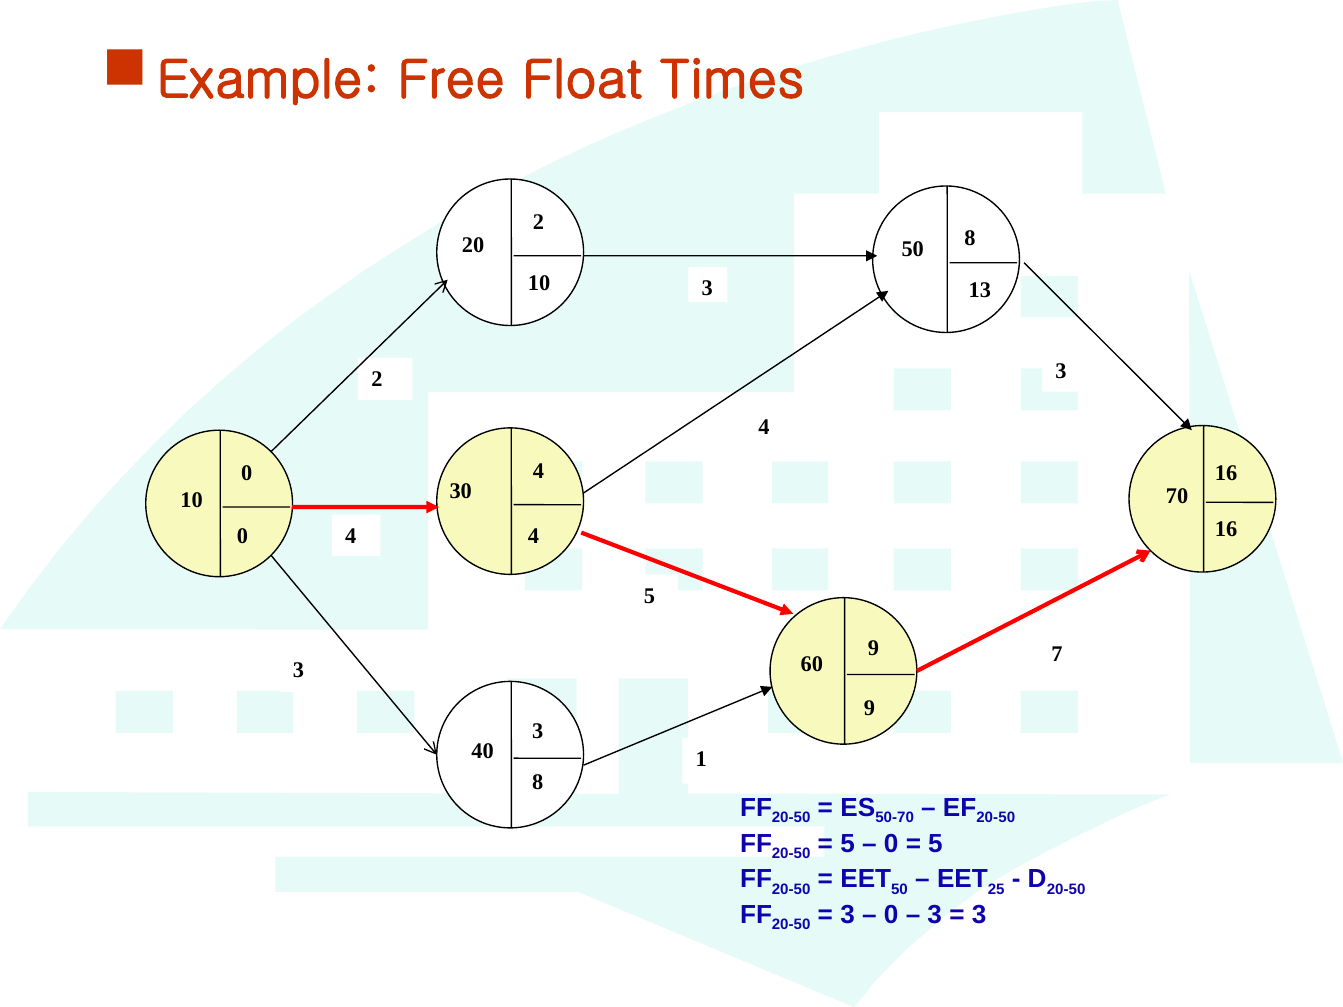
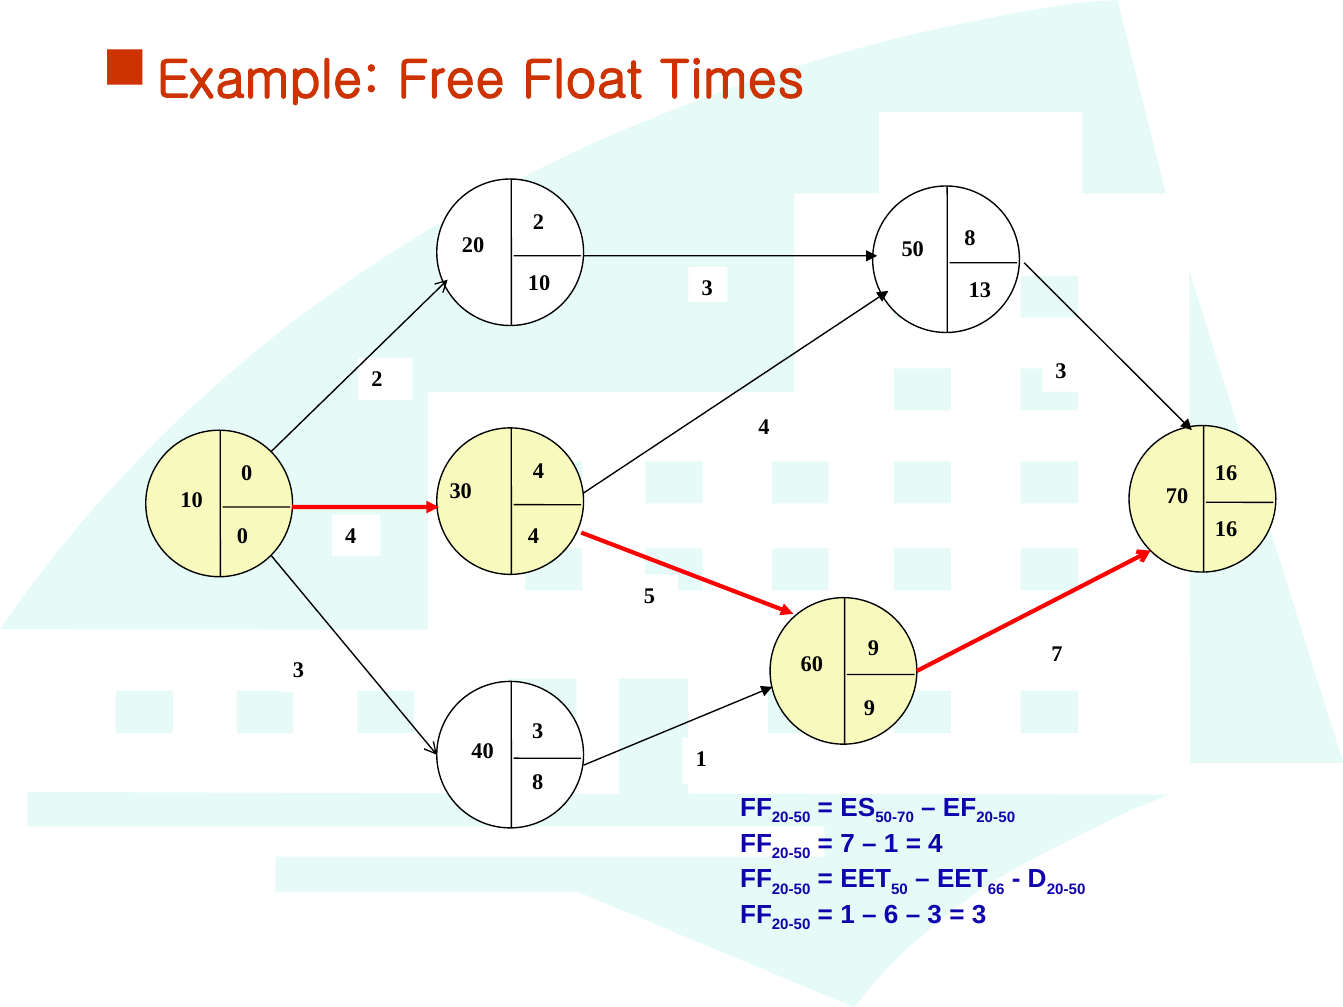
5: 5 -> 7 (848, 844)
0: 0 -> 1 (891, 844)
5: 5 -> 4 (935, 844)
25: 25 -> 66 (996, 889)
3: 3 -> 1 (848, 915)
0: 0 -> 6 (891, 915)
